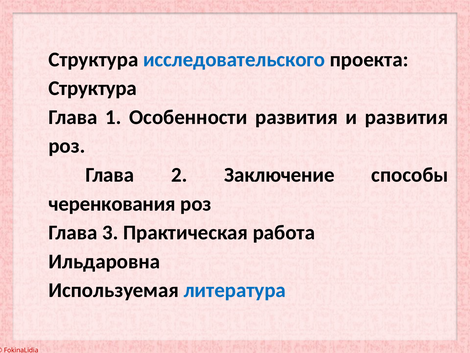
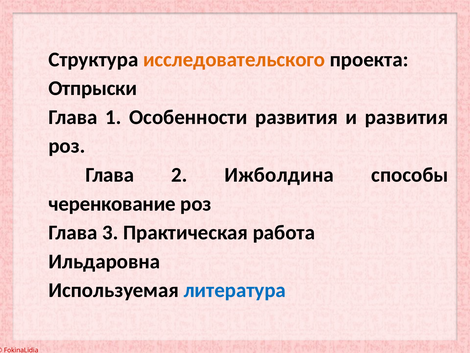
исследовательского colour: blue -> orange (234, 59)
Структура: Структура -> Отпрыски (93, 88)
Заключение: Заключение -> Ижболдина (279, 175)
черенкования: черенкования -> черенкование (112, 203)
